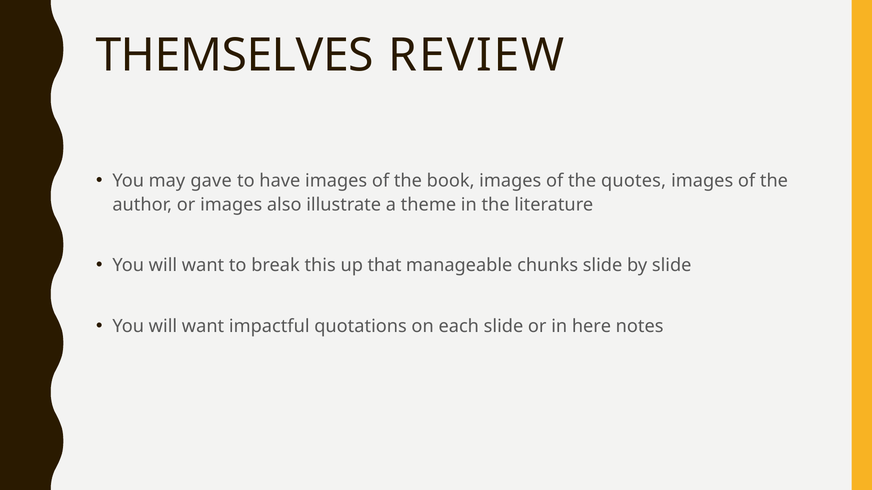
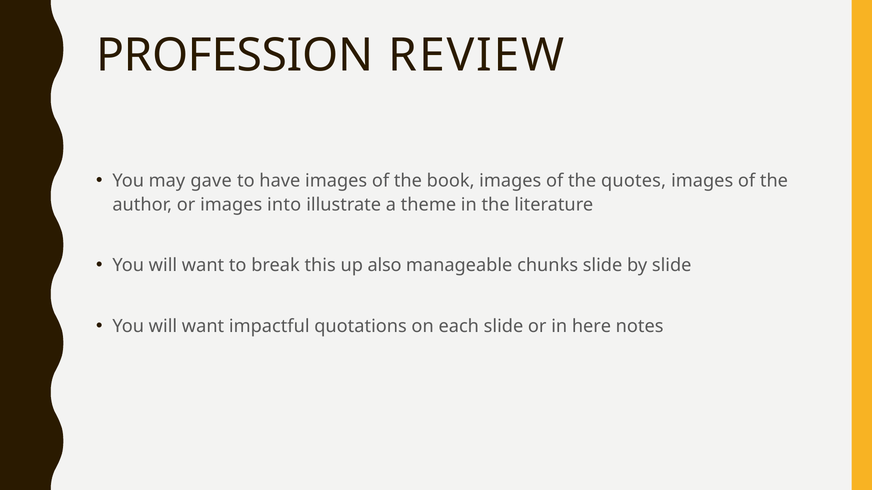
THEMSELVES: THEMSELVES -> PROFESSION (235, 55)
also: also -> into (284, 205)
that: that -> also (385, 266)
